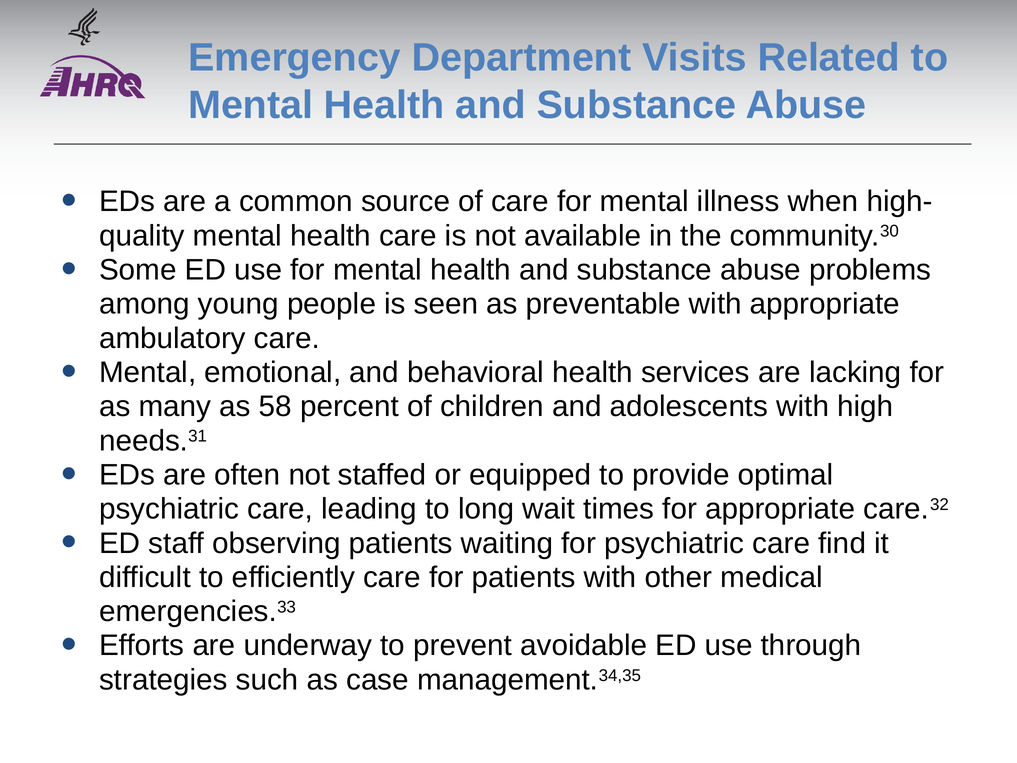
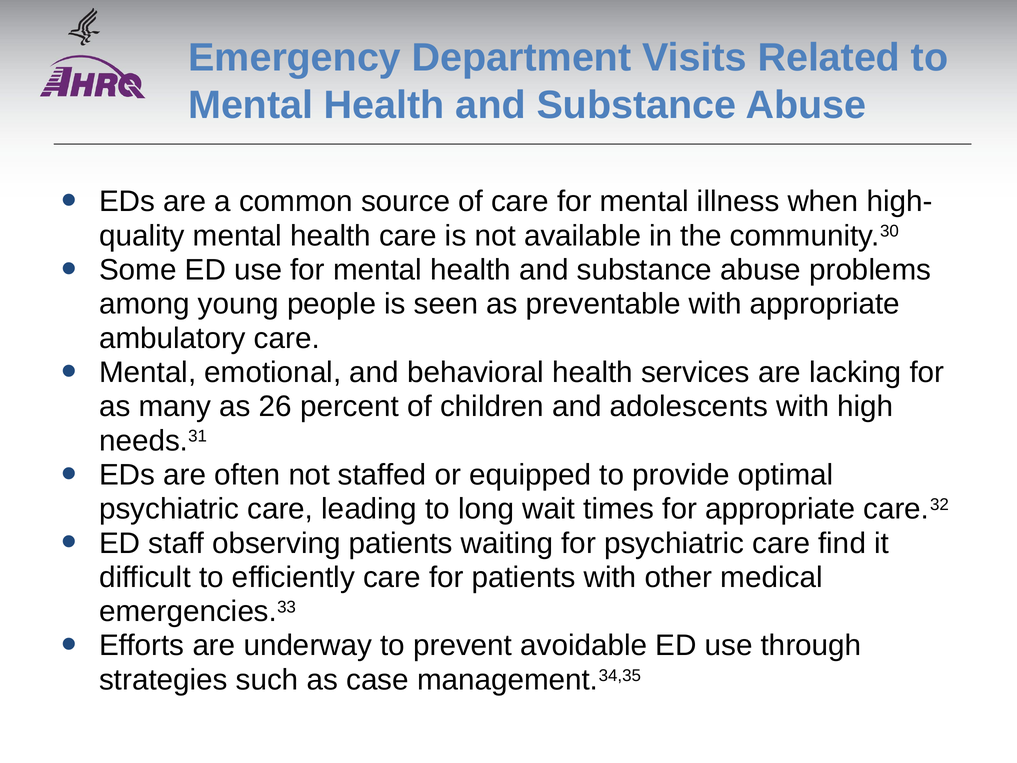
58: 58 -> 26 (275, 406)
